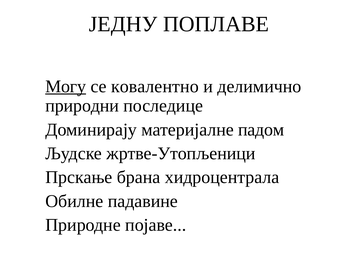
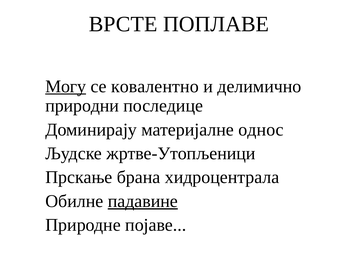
ЈЕДНУ: ЈЕДНУ -> ВРСТЕ (123, 24)
падом: падом -> однос (261, 129)
падавине underline: none -> present (143, 201)
